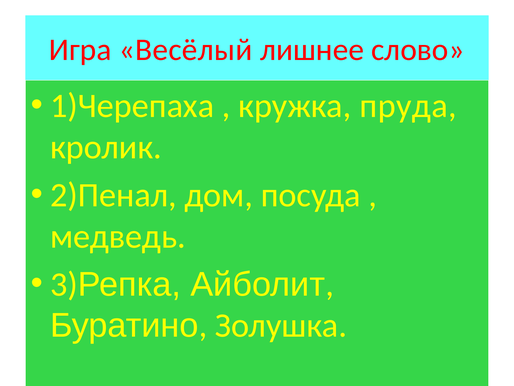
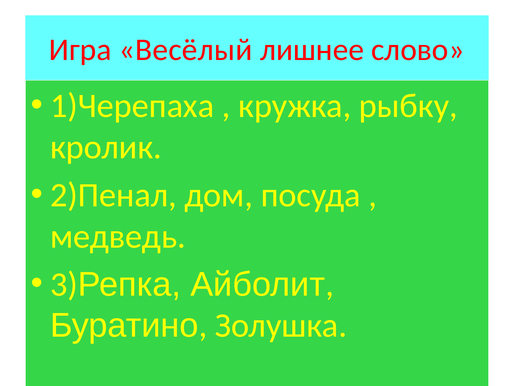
пруда: пруда -> рыбку (408, 106)
